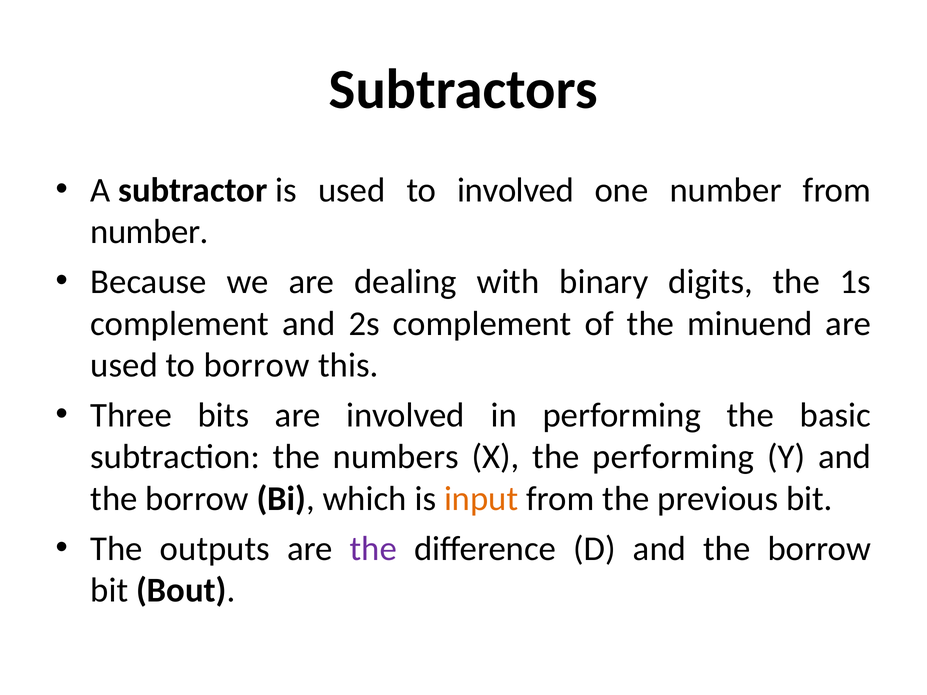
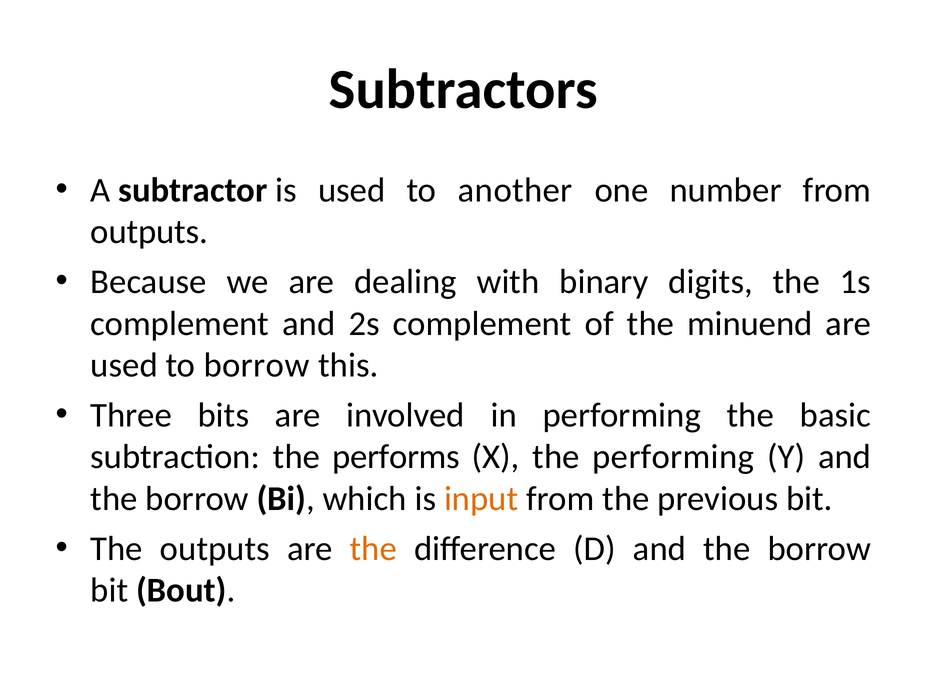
to involved: involved -> another (515, 190)
number: number -> outputs (149, 232)
numbers: numbers -> performs (396, 457)
the colour: purple -> orange (373, 549)
